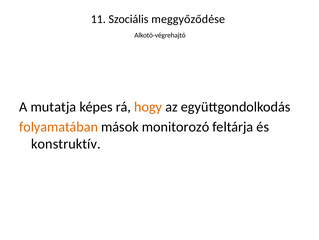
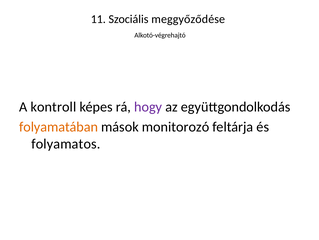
mutatja: mutatja -> kontroll (53, 107)
hogy colour: orange -> purple (148, 107)
konstruktív: konstruktív -> folyamatos (66, 144)
